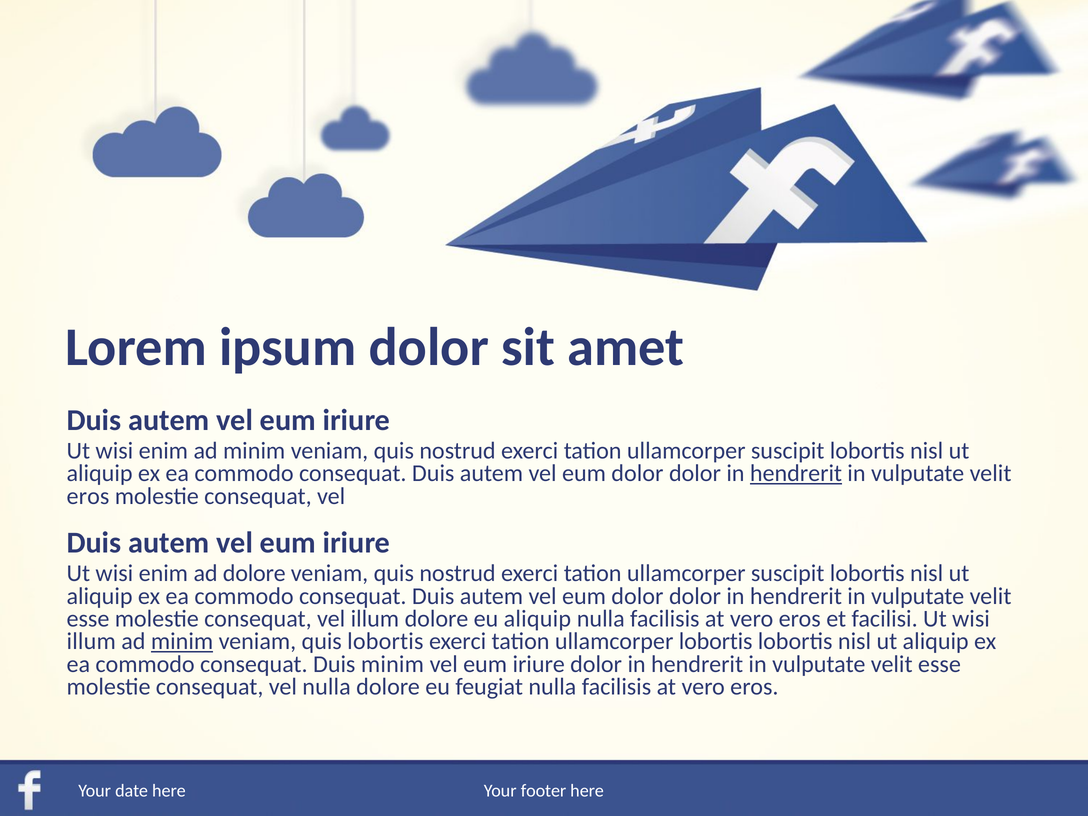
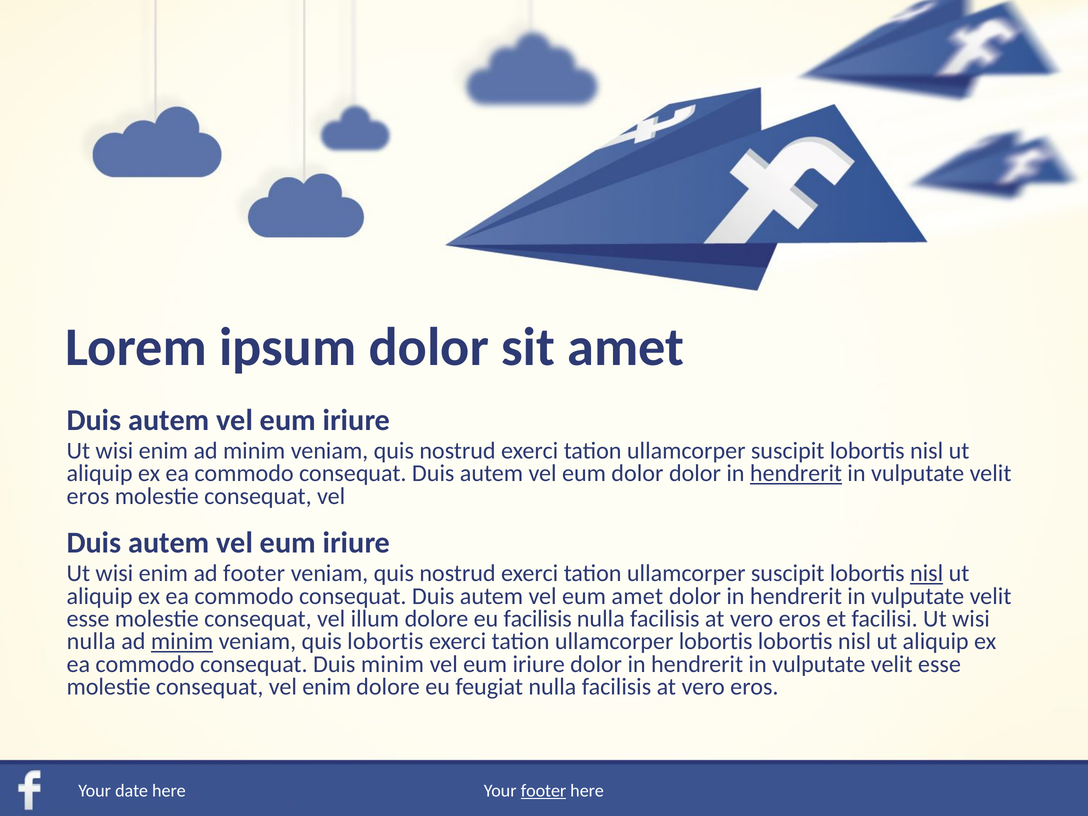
ad dolore: dolore -> footer (254, 573)
nisl underline: none -> present (927, 573)
dolor: dolor -> amet (637, 596)
eu aliquip: aliquip -> facilisis (538, 619)
illum: illum -> nulla (91, 641)
vel nulla: nulla -> enim (327, 687)
footer underline: none -> present (544, 791)
